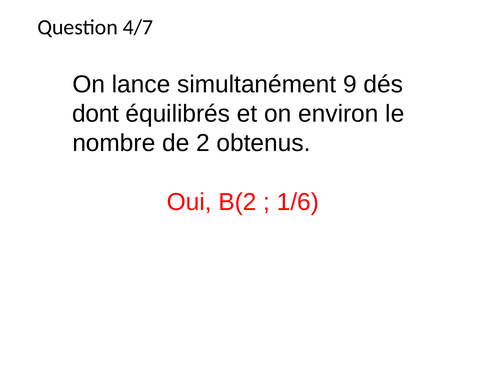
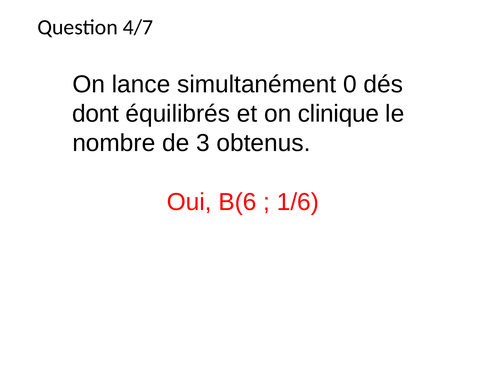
9: 9 -> 0 (350, 84)
environ: environ -> clinique (339, 114)
2: 2 -> 3 (203, 143)
B(2: B(2 -> B(6 (238, 202)
